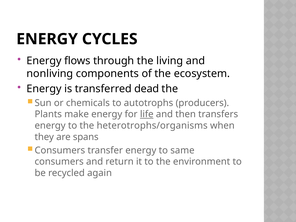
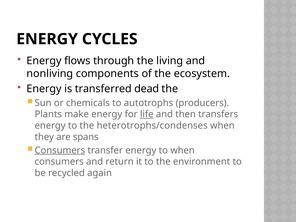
heterotrophs/organisms: heterotrophs/organisms -> heterotrophs/condenses (152, 126)
Consumers underline: none -> present (60, 150)
to same: same -> when (182, 150)
